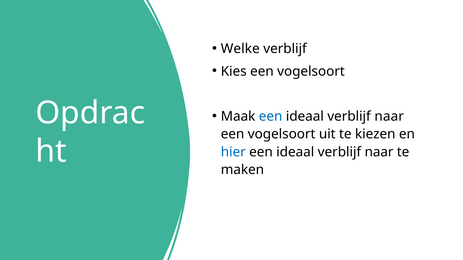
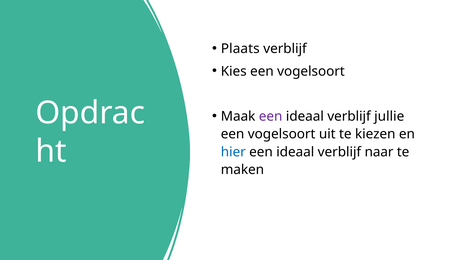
Welke: Welke -> Plaats (240, 49)
een colour: blue -> purple (271, 117)
naar: naar -> jullie (389, 117)
